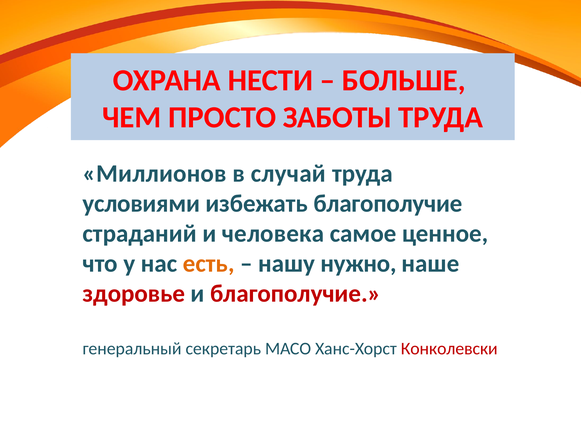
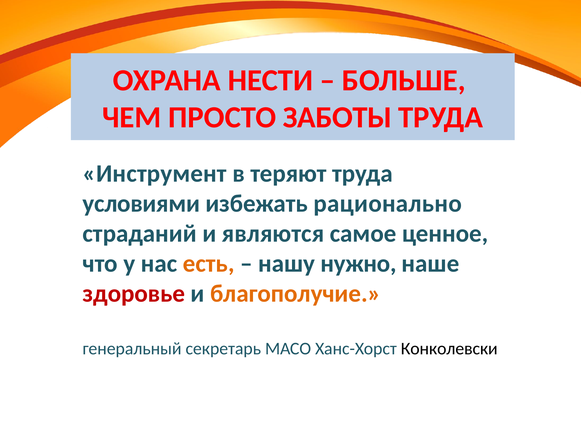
Миллионов: Миллионов -> Инструмент (155, 173)
случай: случай -> теряют (288, 173)
избежать благополучие: благополучие -> рационально (388, 203)
человека: человека -> являются (273, 233)
благополучие colour: red -> orange (296, 293)
Конколевски colour: red -> black (449, 348)
